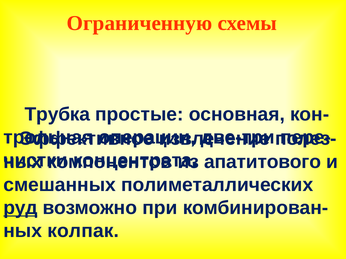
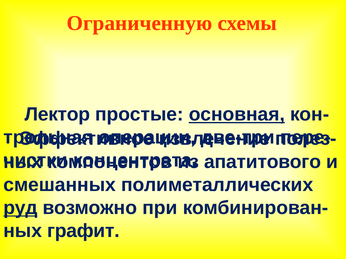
Трубка: Трубка -> Лектор (57, 115)
основная underline: none -> present (237, 115)
колпак: колпак -> графит (83, 231)
